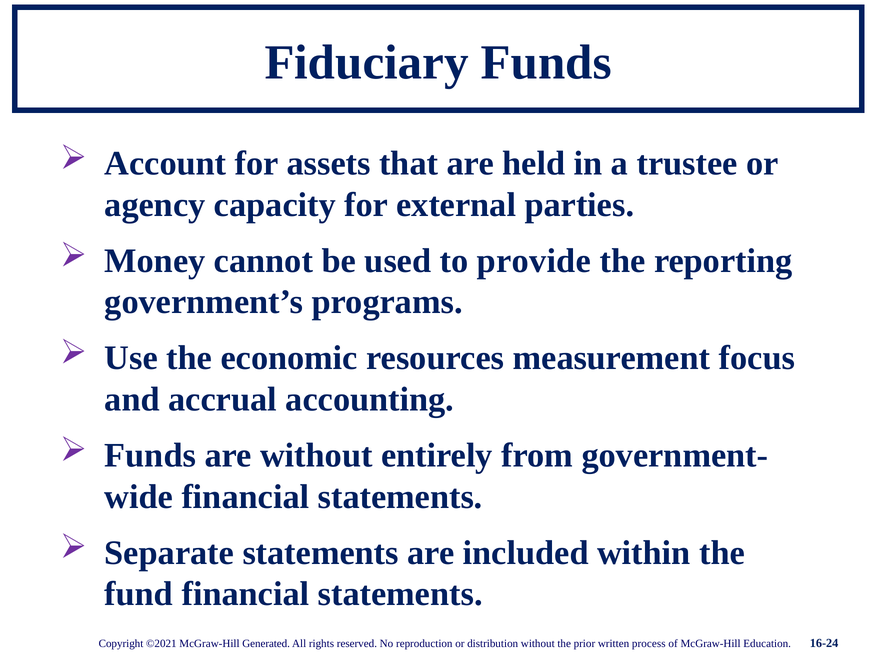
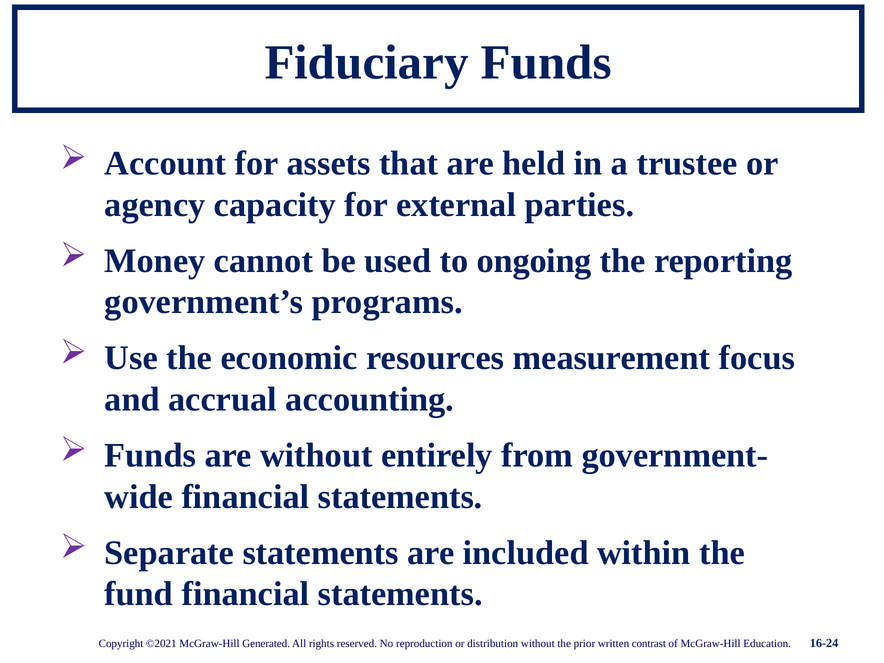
provide: provide -> ongoing (534, 261)
process: process -> contrast (649, 644)
